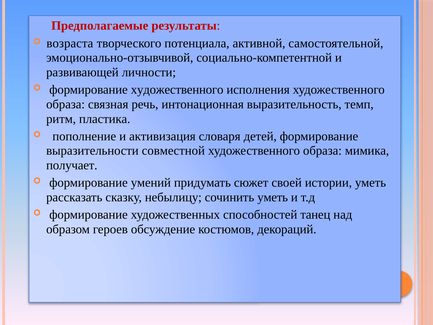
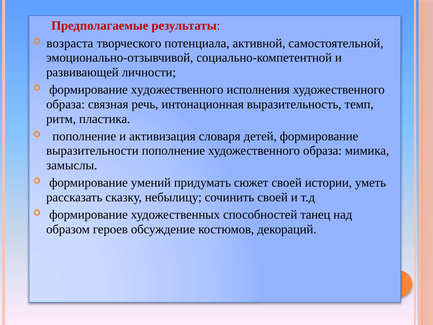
выразительности совместной: совместной -> пополнение (173, 151)
получает: получает -> замыслы (72, 165)
сочинить уметь: уметь -> своей (273, 197)
